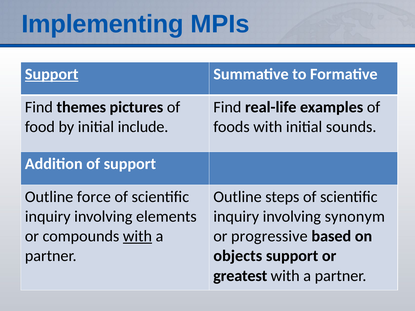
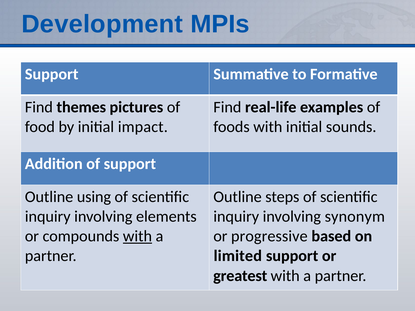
Implementing: Implementing -> Development (102, 24)
Support underline: present -> none (52, 74)
include: include -> impact (143, 127)
force: force -> using (94, 197)
objects: objects -> limited (238, 256)
